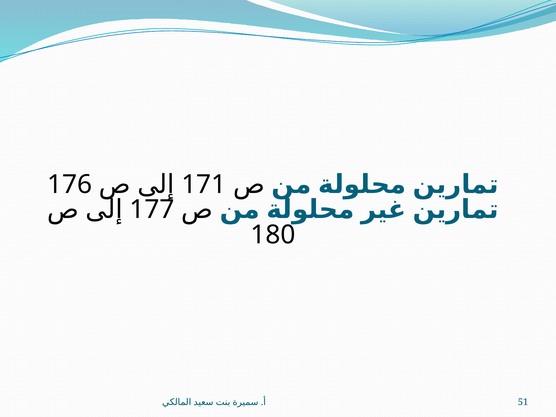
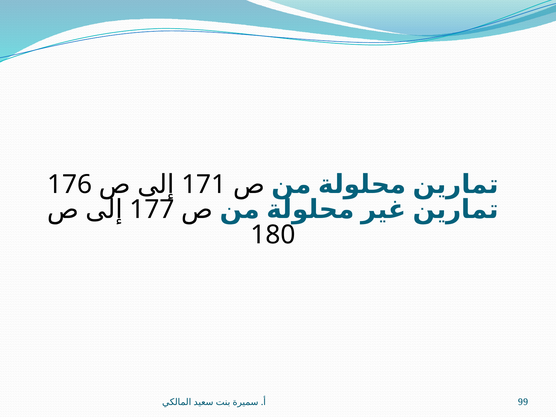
51: 51 -> 99 (523, 402)
